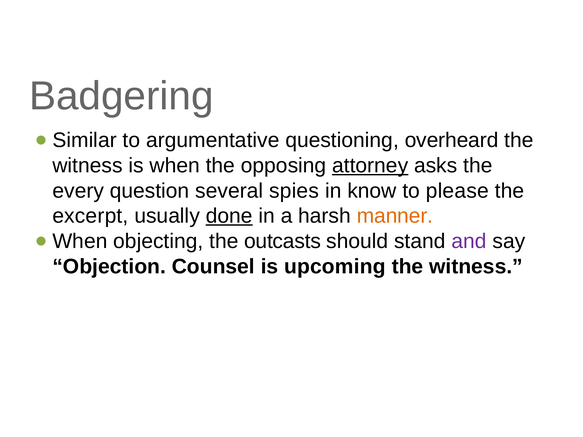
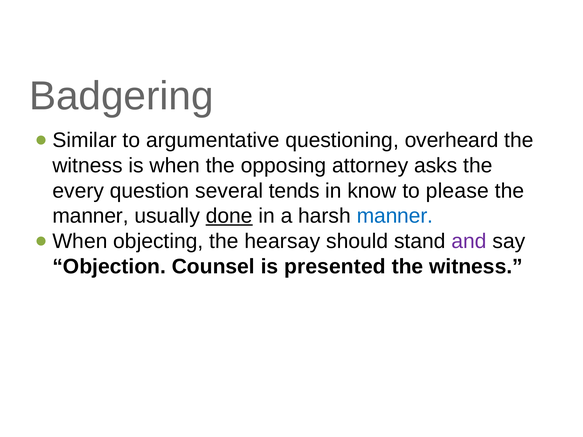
attorney underline: present -> none (370, 166)
spies: spies -> tends (294, 191)
excerpt: excerpt -> manner (91, 216)
manner colour: orange -> blue (395, 216)
outcasts: outcasts -> hearsay (282, 241)
upcoming: upcoming -> presented (335, 267)
